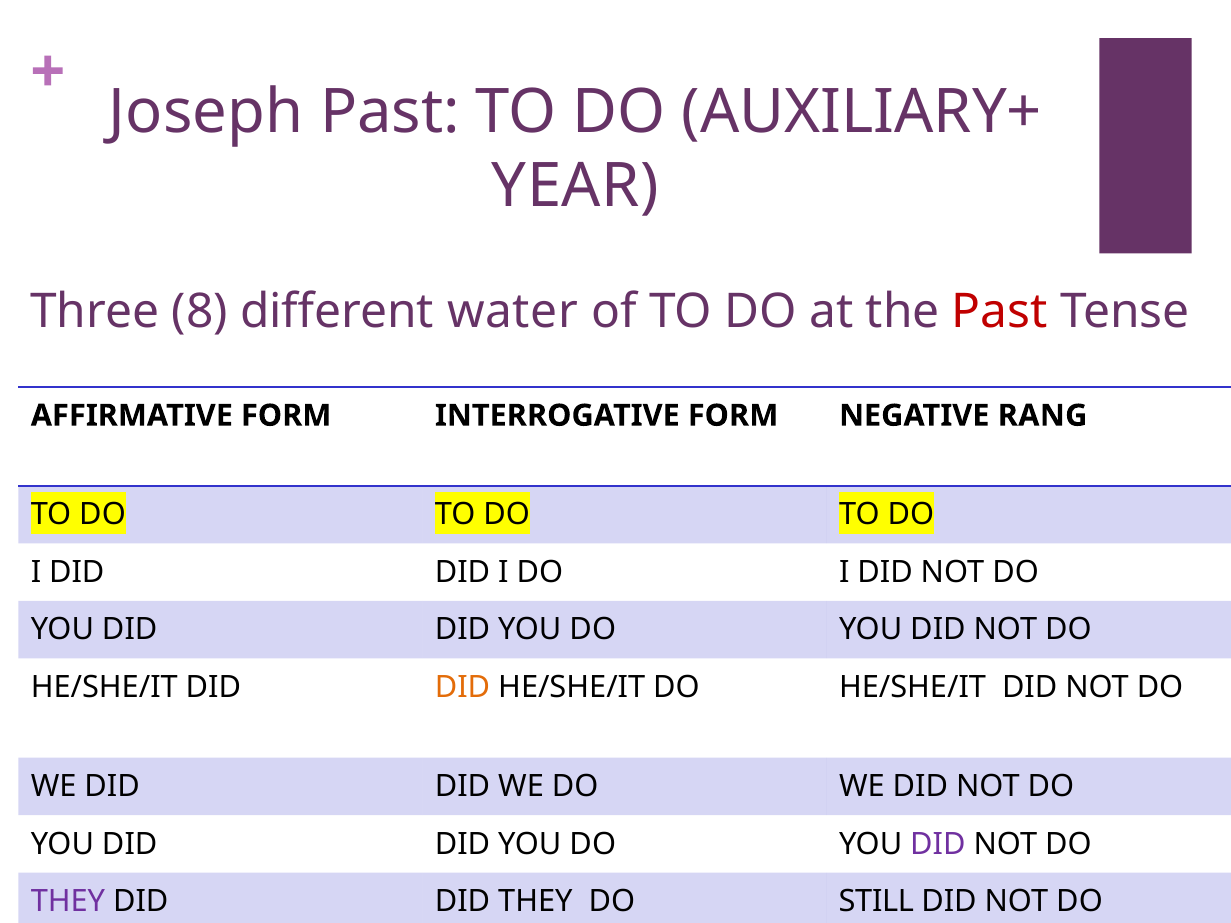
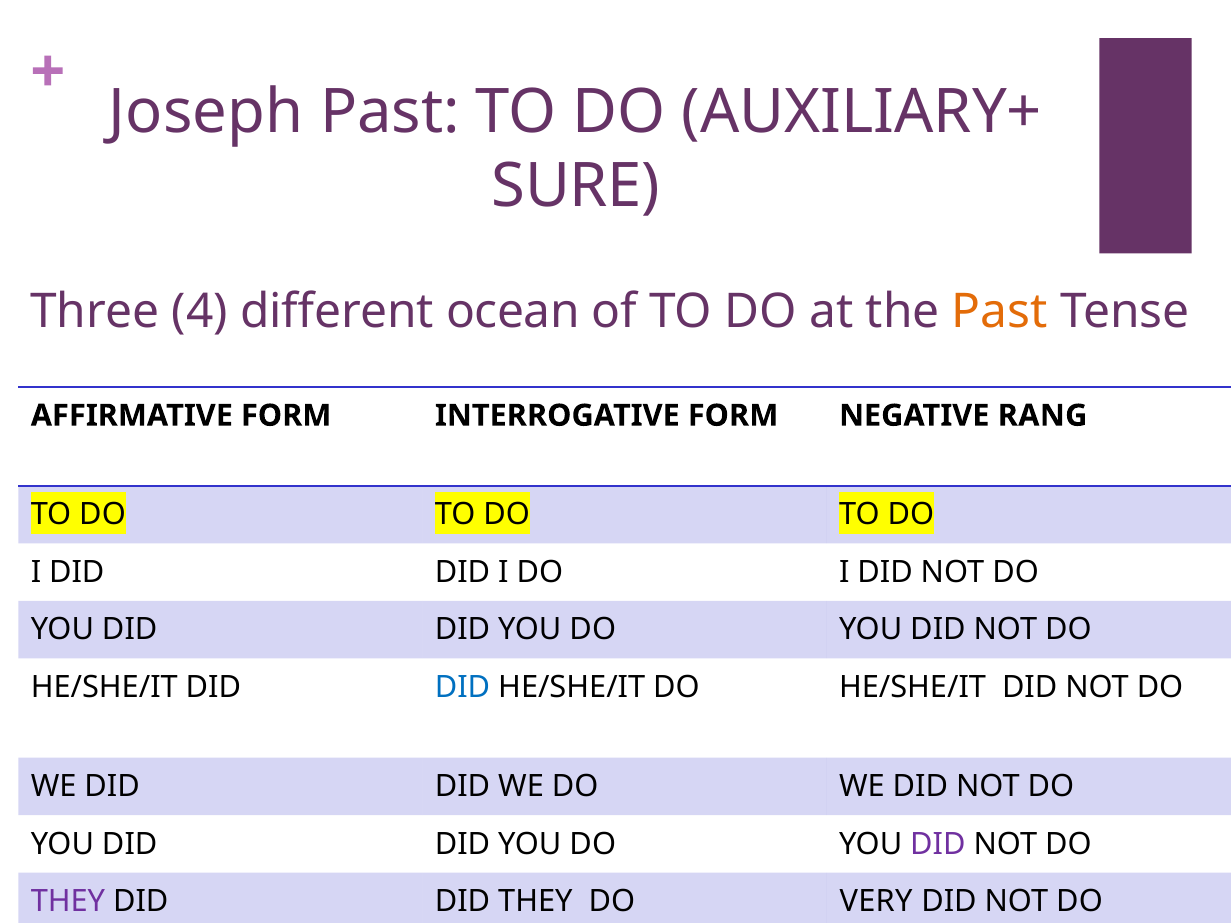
YEAR: YEAR -> SURE (576, 186)
8: 8 -> 4 (200, 311)
water: water -> ocean (513, 311)
Past colour: red -> orange (1000, 311)
DID colour: orange -> blue (463, 687)
STILL: STILL -> VERY (876, 902)
